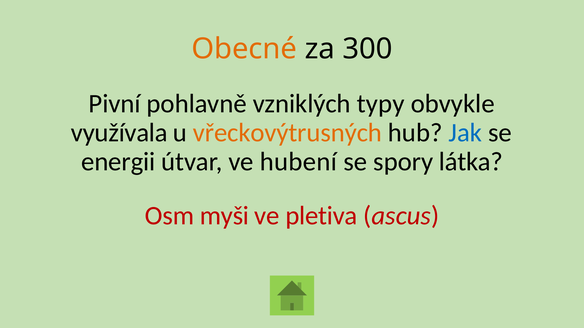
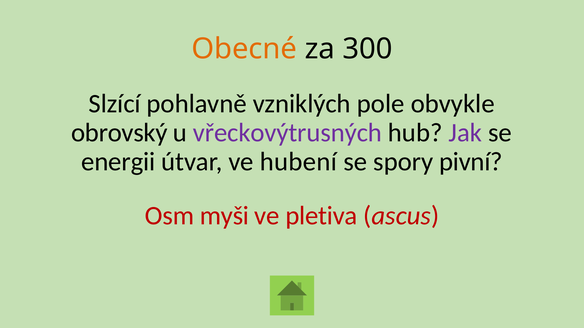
Pivní: Pivní -> Slzící (115, 104)
typy: typy -> pole (381, 104)
využívala: využívala -> obrovský (119, 133)
vřeckovýtrusných colour: orange -> purple (287, 133)
Jak colour: blue -> purple (465, 133)
látka: látka -> pivní (471, 162)
